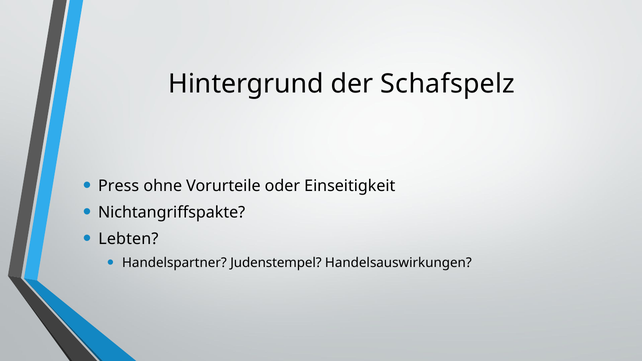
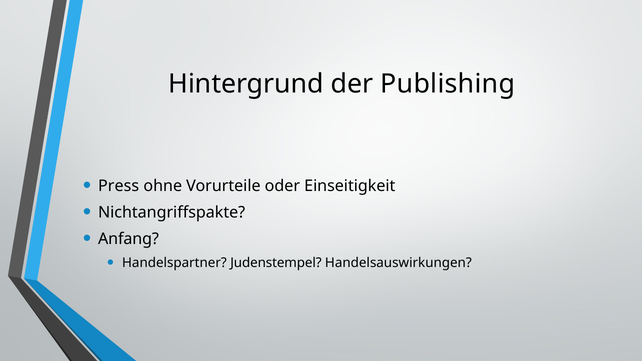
Schafspelz: Schafspelz -> Publishing (448, 84)
Lebten: Lebten -> Anfang (128, 239)
